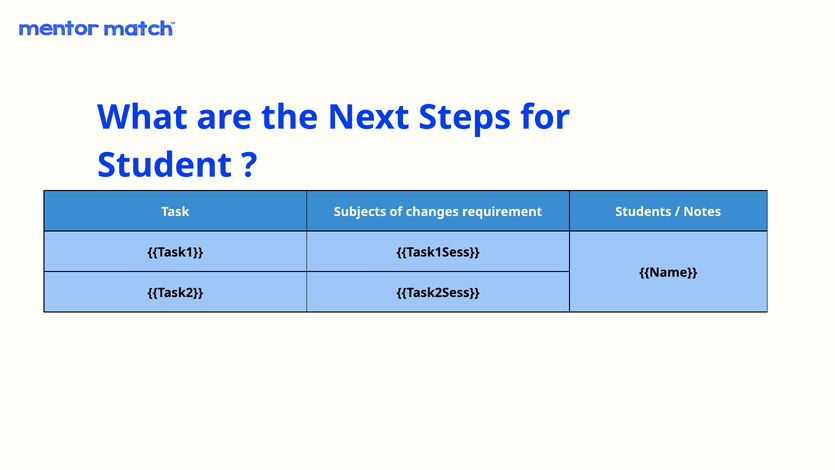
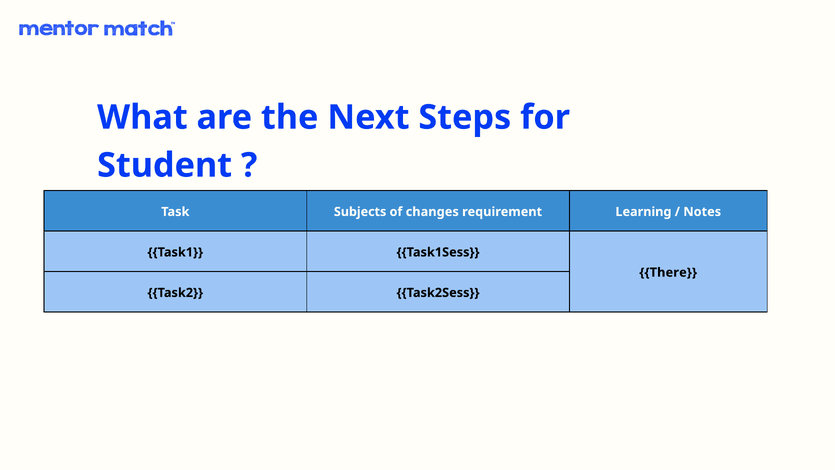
Students: Students -> Learning (643, 212)
Name: Name -> There (668, 272)
